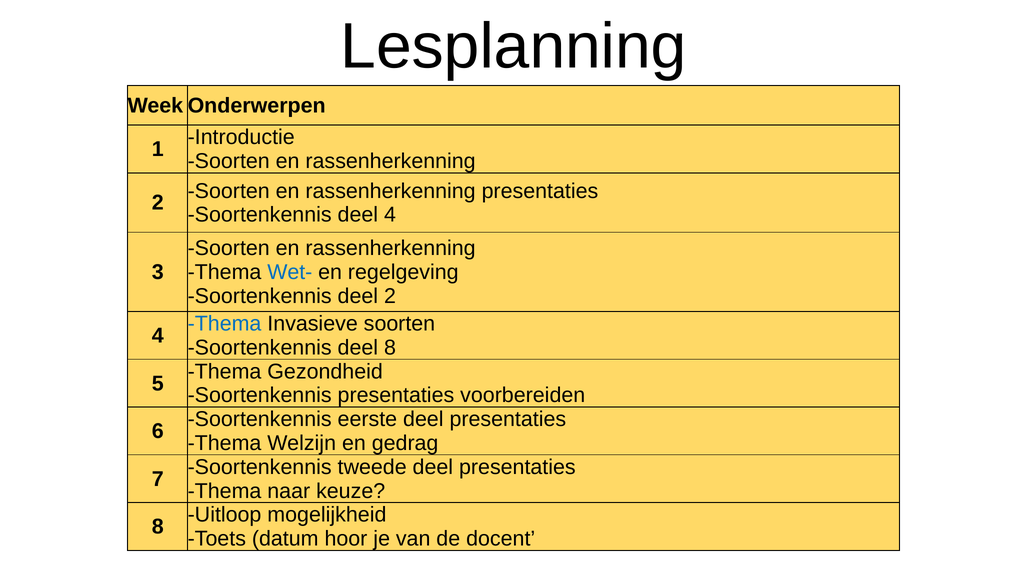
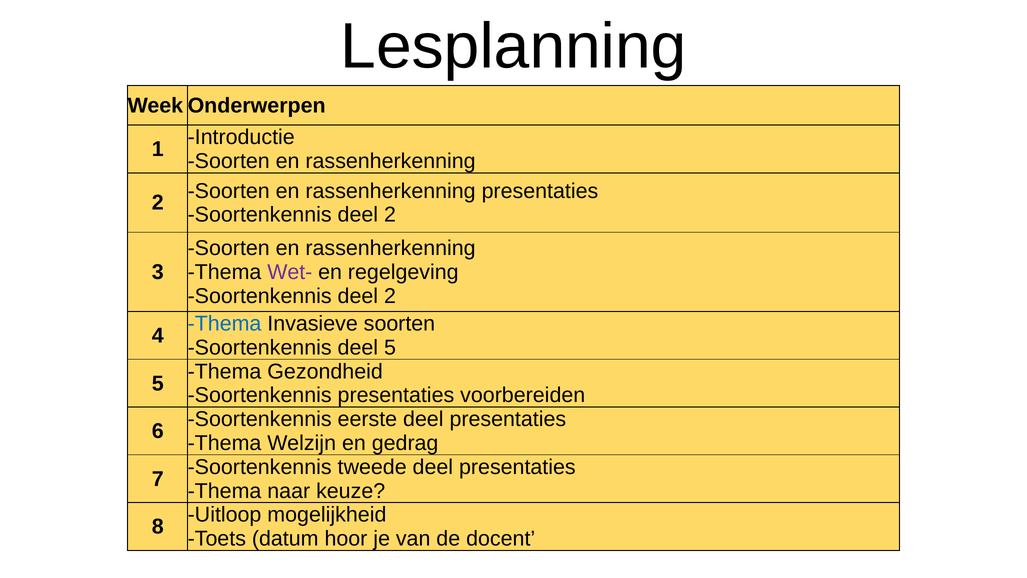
4: 4 -> 2 (390, 215)
Wet- colour: blue -> purple (290, 272)
deel 8: 8 -> 5 (390, 347)
